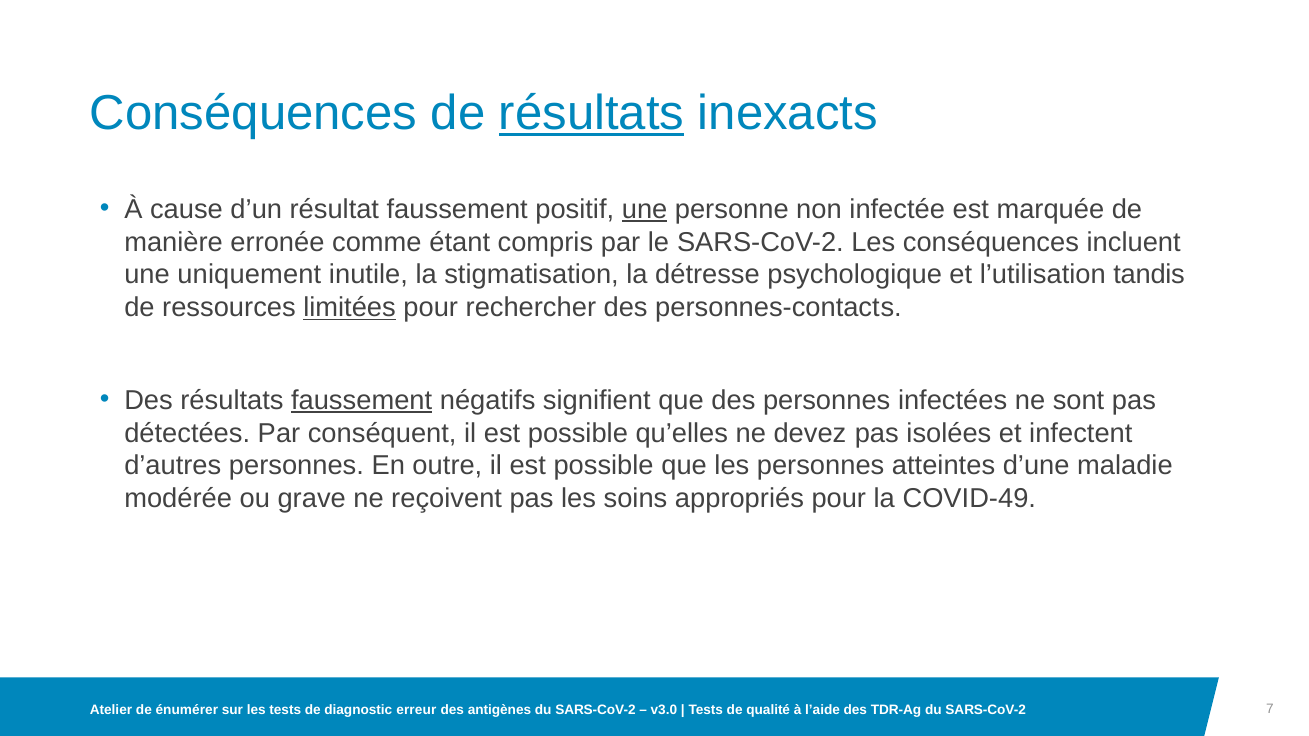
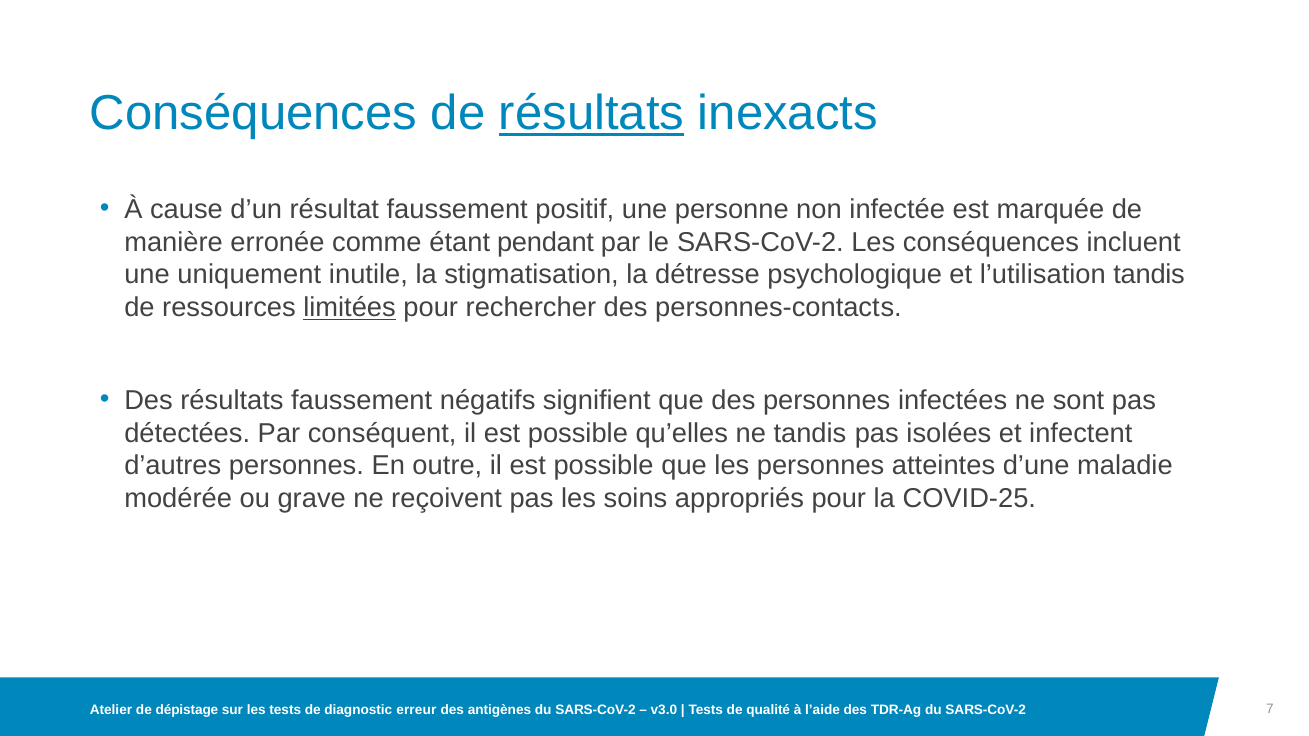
une underline: present -> none (645, 210)
compris: compris -> pendant (546, 242)
faussement underline: present -> none (362, 401)
ne devez: devez -> tandis (810, 433)
COVID-49: COVID-49 -> COVID-25 (969, 499)
énumérer: énumérer -> dépistage (187, 710)
